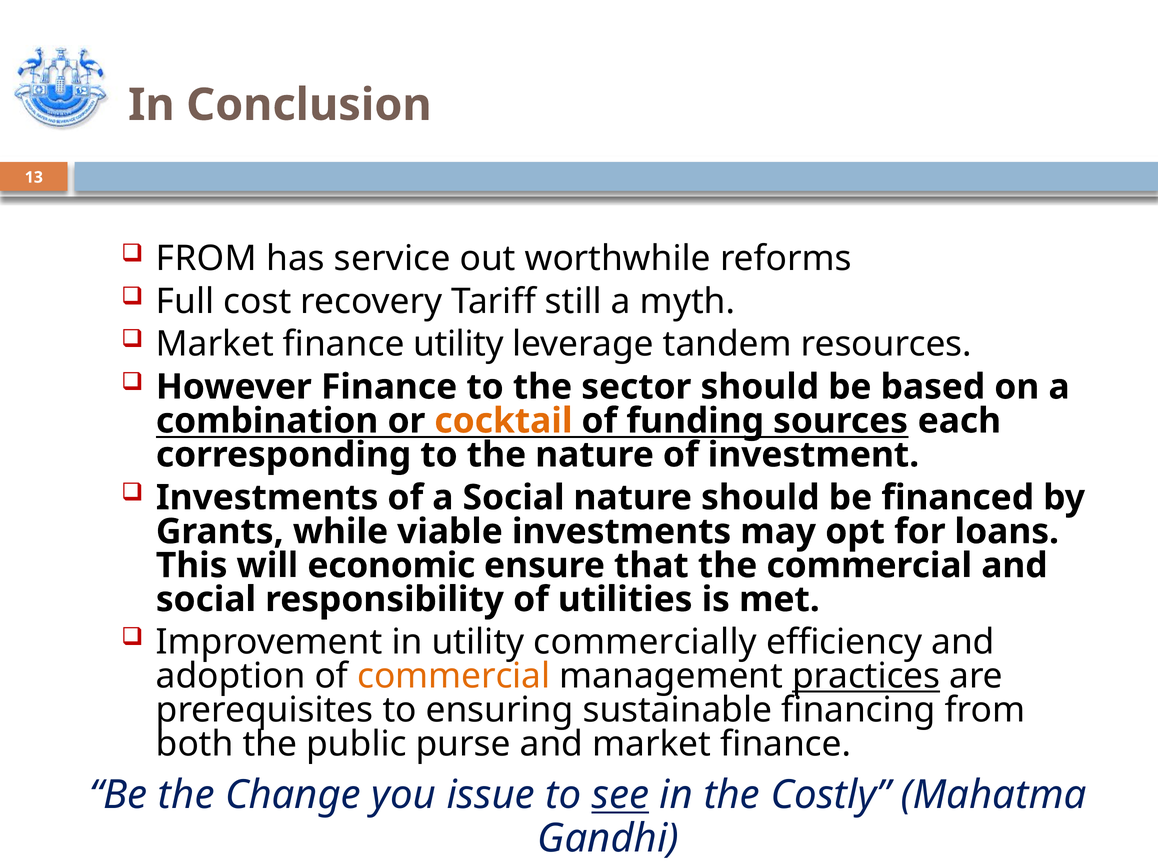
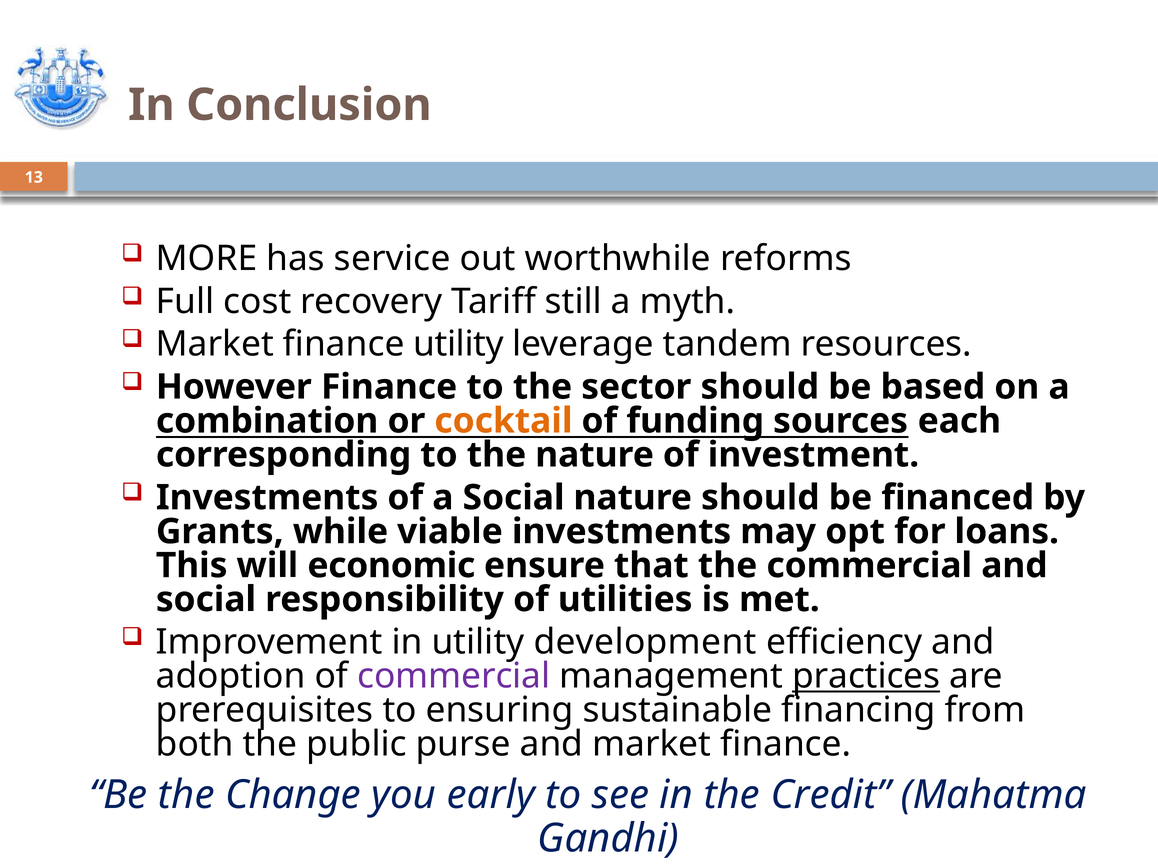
FROM: FROM -> MORE (207, 259)
commercially: commercially -> development (645, 643)
commercial colour: orange -> purple (454, 677)
issue: issue -> early (491, 796)
see underline: present -> none (620, 796)
Costly: Costly -> Credit (831, 796)
